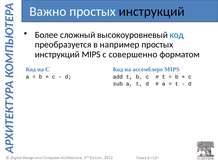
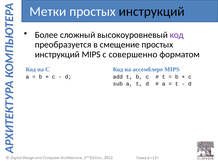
Важно: Важно -> Метки (48, 12)
код colour: blue -> purple (177, 35)
например: например -> смещение (120, 45)
